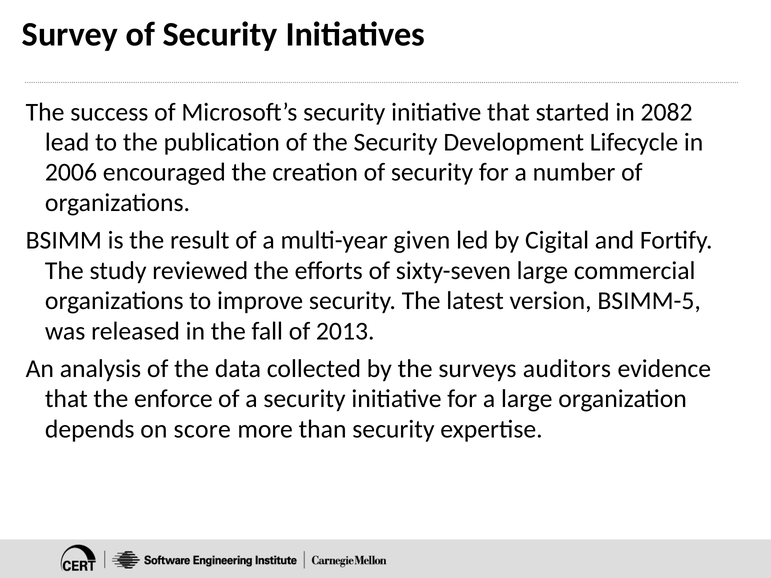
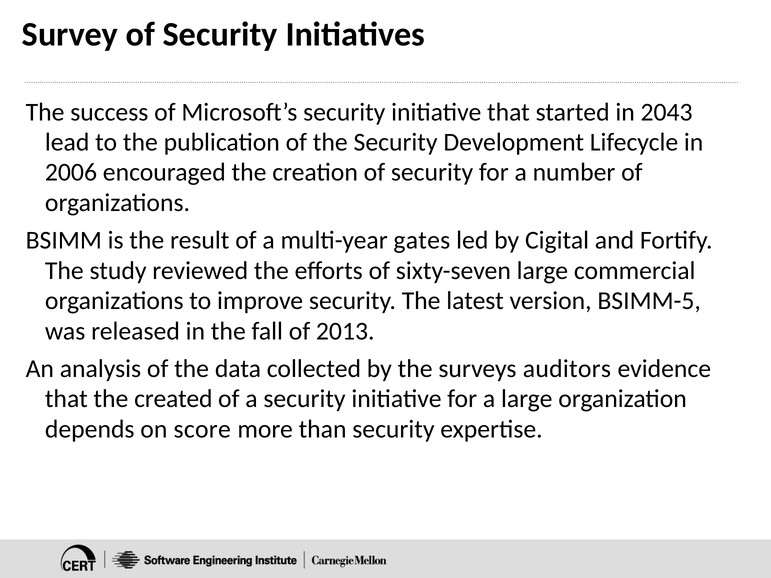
2082: 2082 -> 2043 (667, 112)
given: given -> gates (422, 241)
enforce: enforce -> created (173, 399)
